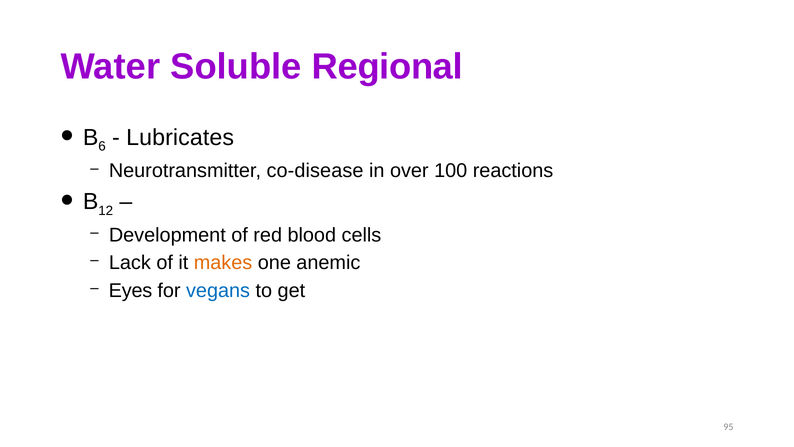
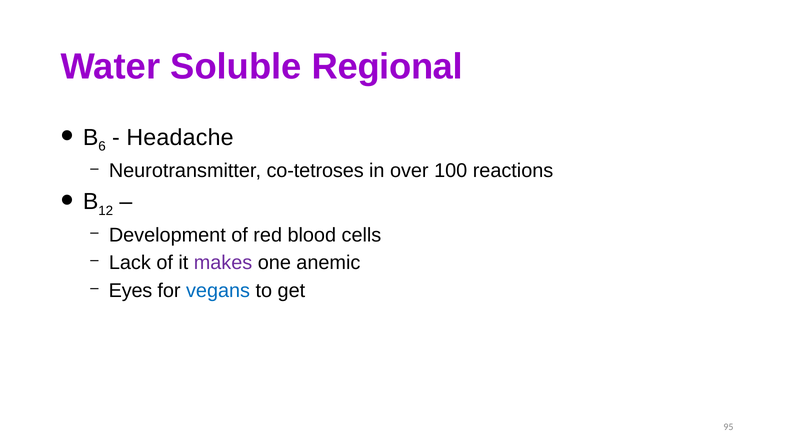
Lubricates: Lubricates -> Headache (180, 137)
co-disease: co-disease -> co-tetroses (315, 171)
makes colour: orange -> purple (223, 263)
